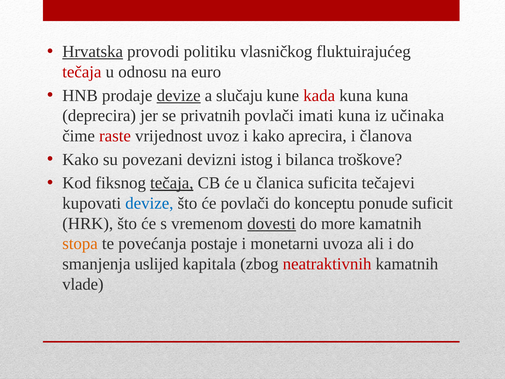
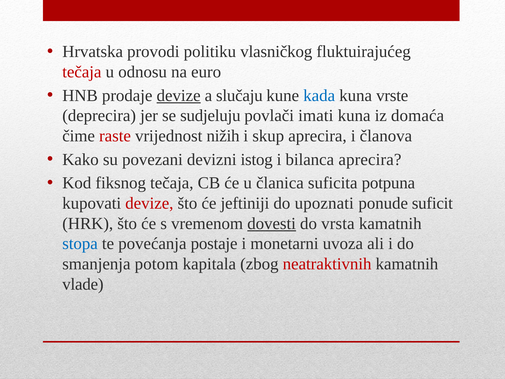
Hrvatska underline: present -> none (93, 52)
kada colour: red -> blue (319, 95)
kuna kuna: kuna -> vrste (392, 95)
privatnih: privatnih -> sudjeluju (210, 116)
učinaka: učinaka -> domaća (418, 116)
uvoz: uvoz -> nižih (223, 136)
i kako: kako -> skup (268, 136)
bilanca troškove: troškove -> aprecira (370, 159)
tečaja underline: present -> none (172, 183)
tečajevi: tečajevi -> potpuna (388, 183)
devize colour: blue -> red (149, 203)
će povlači: povlači -> jeftiniji (245, 203)
konceptu: konceptu -> upoznati (324, 203)
more: more -> vrsta (338, 223)
stopa colour: orange -> blue (80, 244)
uslijed: uslijed -> potom (157, 264)
